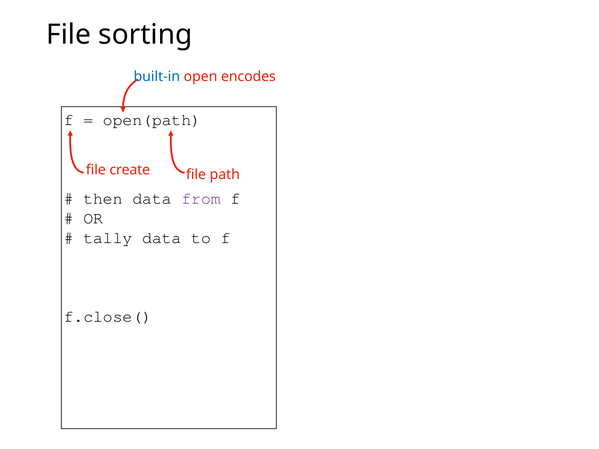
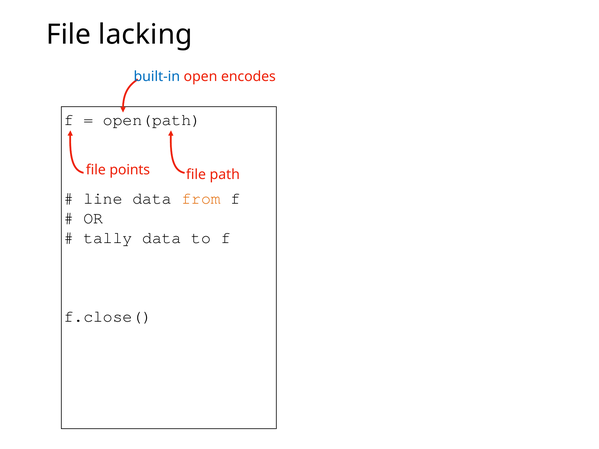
sorting: sorting -> lacking (145, 34)
create: create -> points (130, 170)
then: then -> line (103, 199)
from colour: purple -> orange (201, 199)
